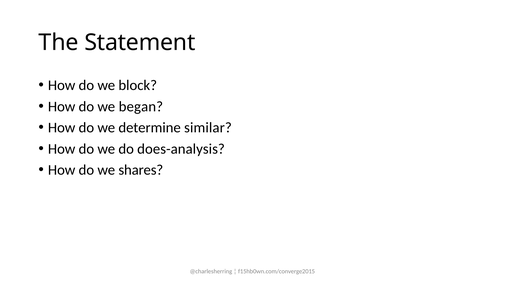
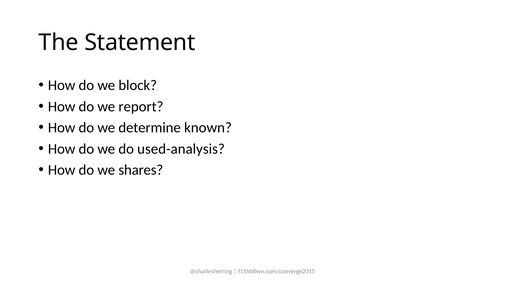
began: began -> report (141, 107)
similar: similar -> known (208, 128)
does-analysis: does-analysis -> used-analysis (181, 149)
